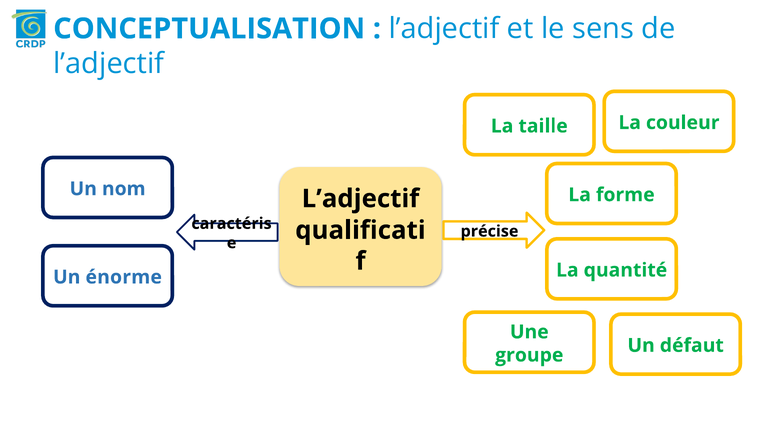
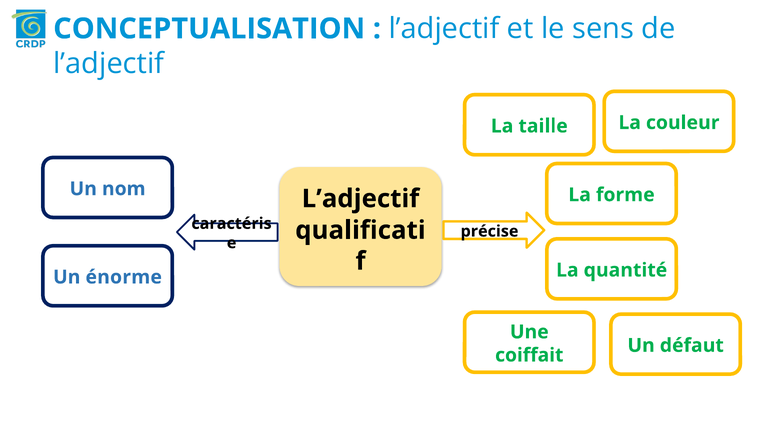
groupe: groupe -> coiffait (529, 355)
